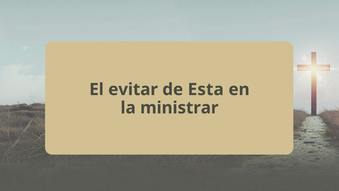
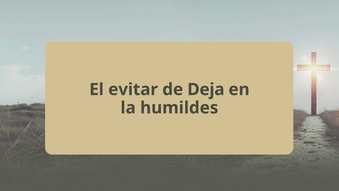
Esta: Esta -> Deja (206, 89)
ministrar: ministrar -> humildes (179, 108)
